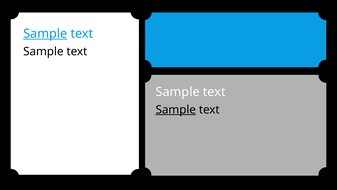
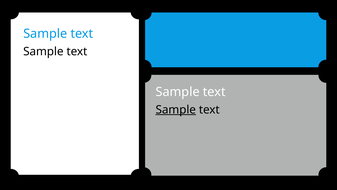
Sample underline: present -> none (45, 34)
